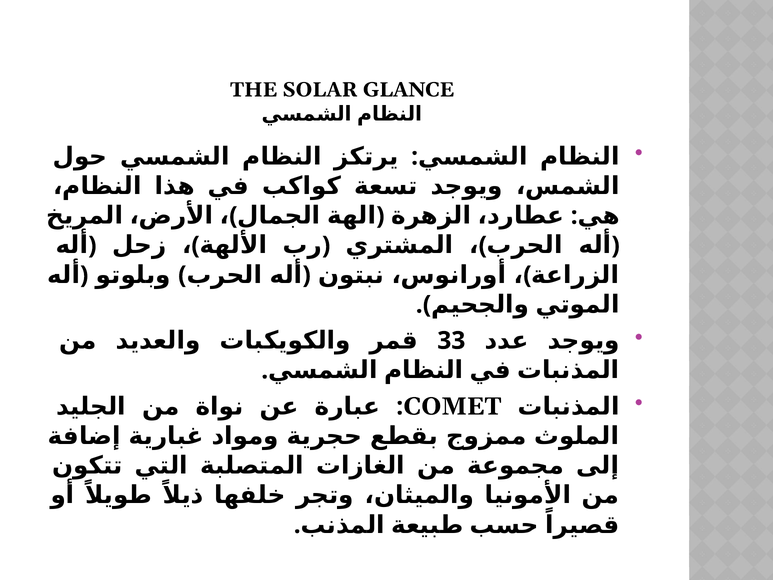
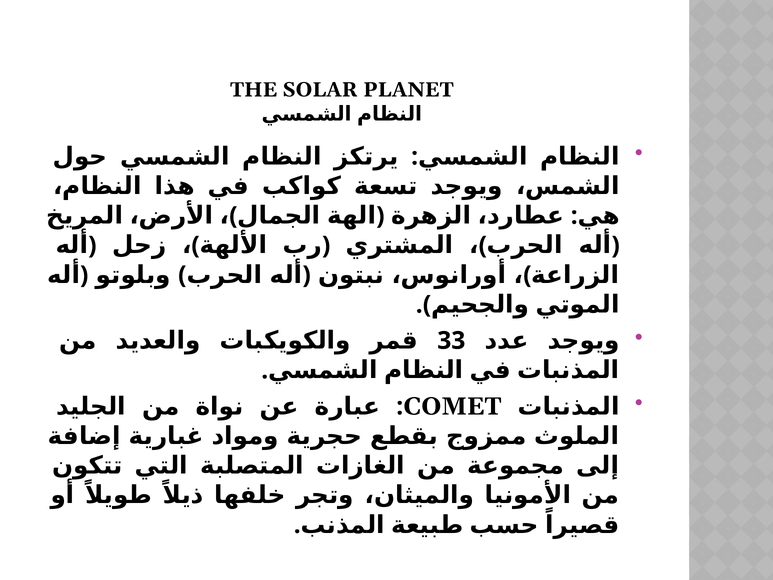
GLANCE: GLANCE -> PLANET (408, 90)
